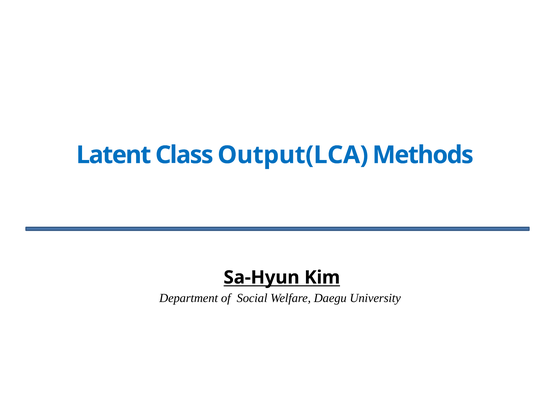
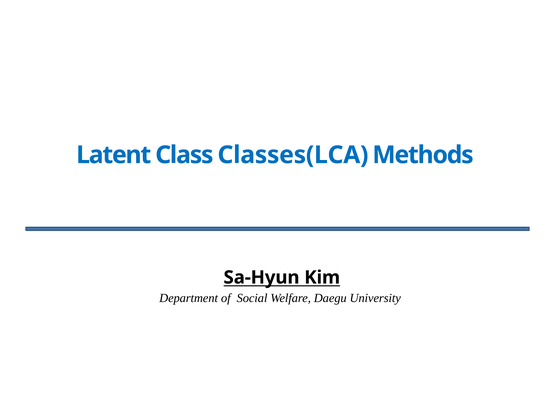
Output(LCA: Output(LCA -> Classes(LCA (293, 155)
